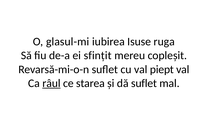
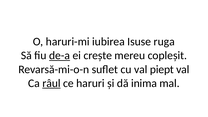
glasul-mi: glasul-mi -> haruri-mi (68, 42)
de-a underline: none -> present (60, 55)
sfințit: sfințit -> crește (98, 55)
starea: starea -> haruri (90, 83)
dă suflet: suflet -> inima (144, 83)
